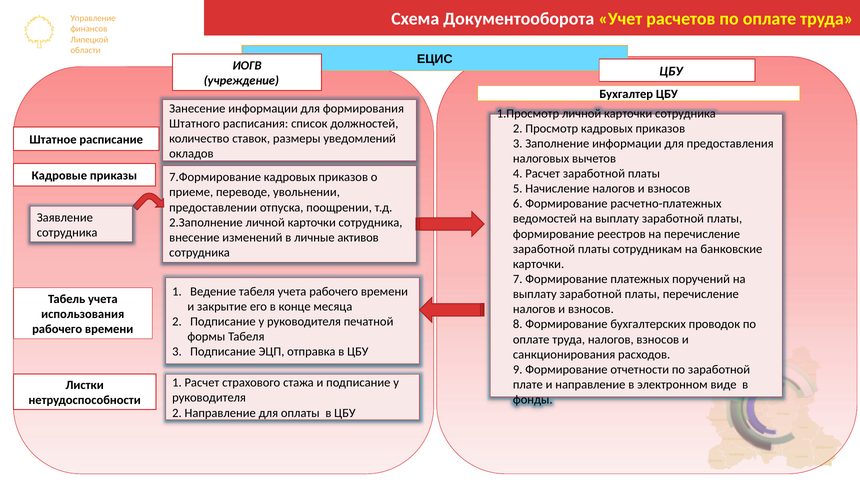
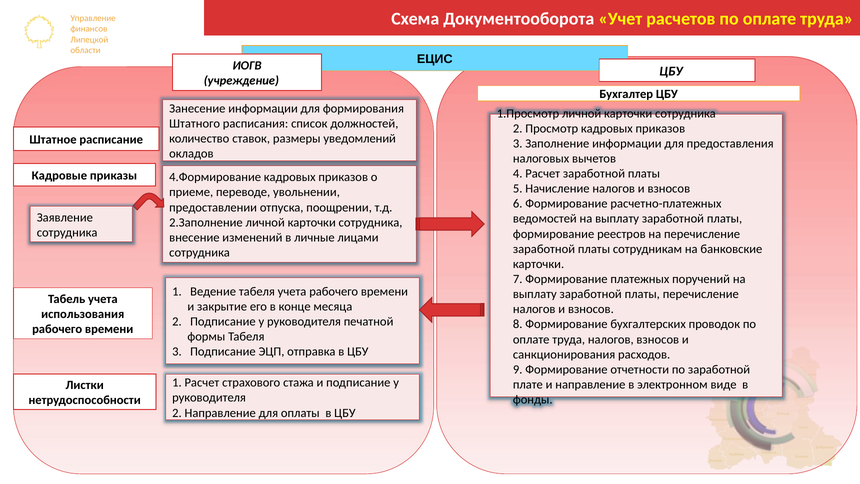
7.Формирование: 7.Формирование -> 4.Формирование (215, 177)
активов: активов -> лицами (358, 237)
